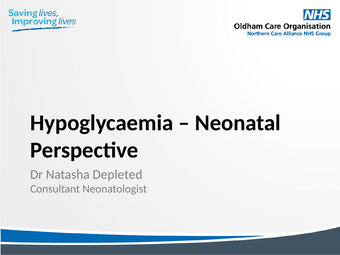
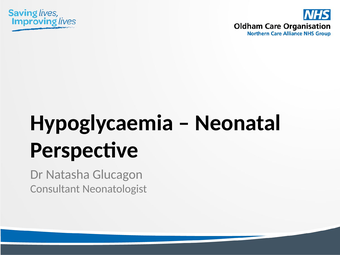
Depleted: Depleted -> Glucagon (118, 174)
